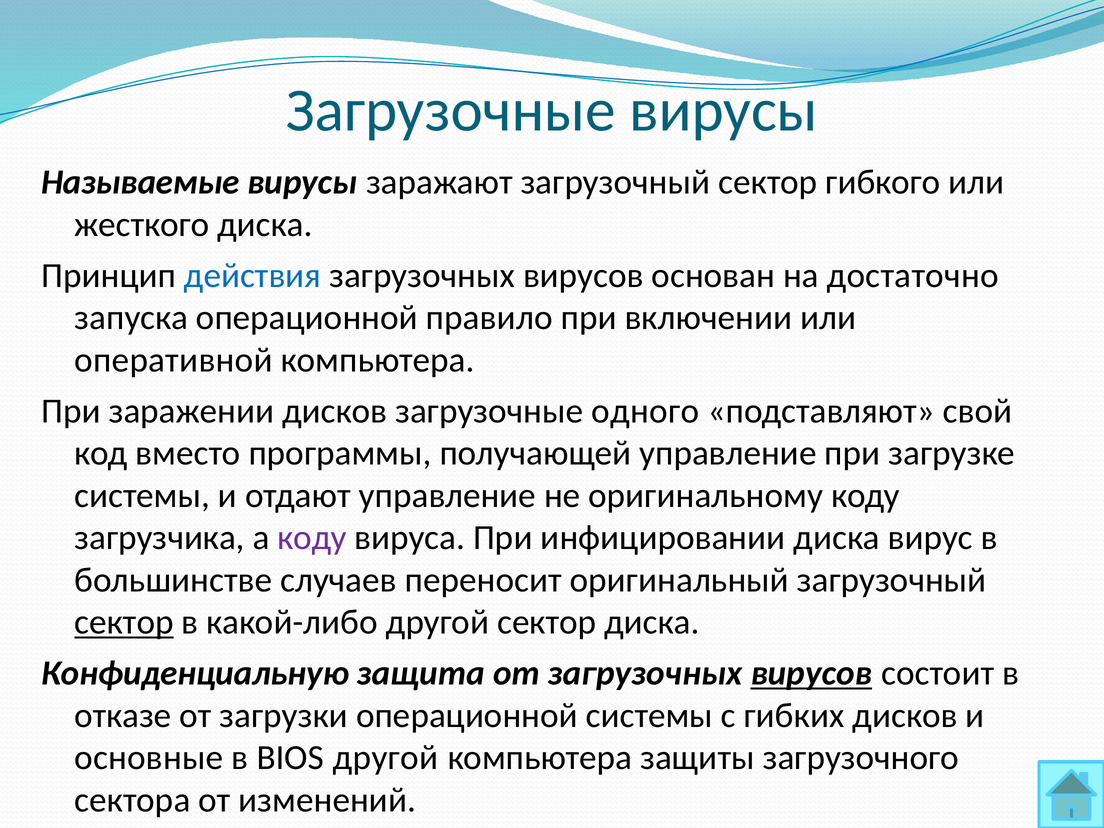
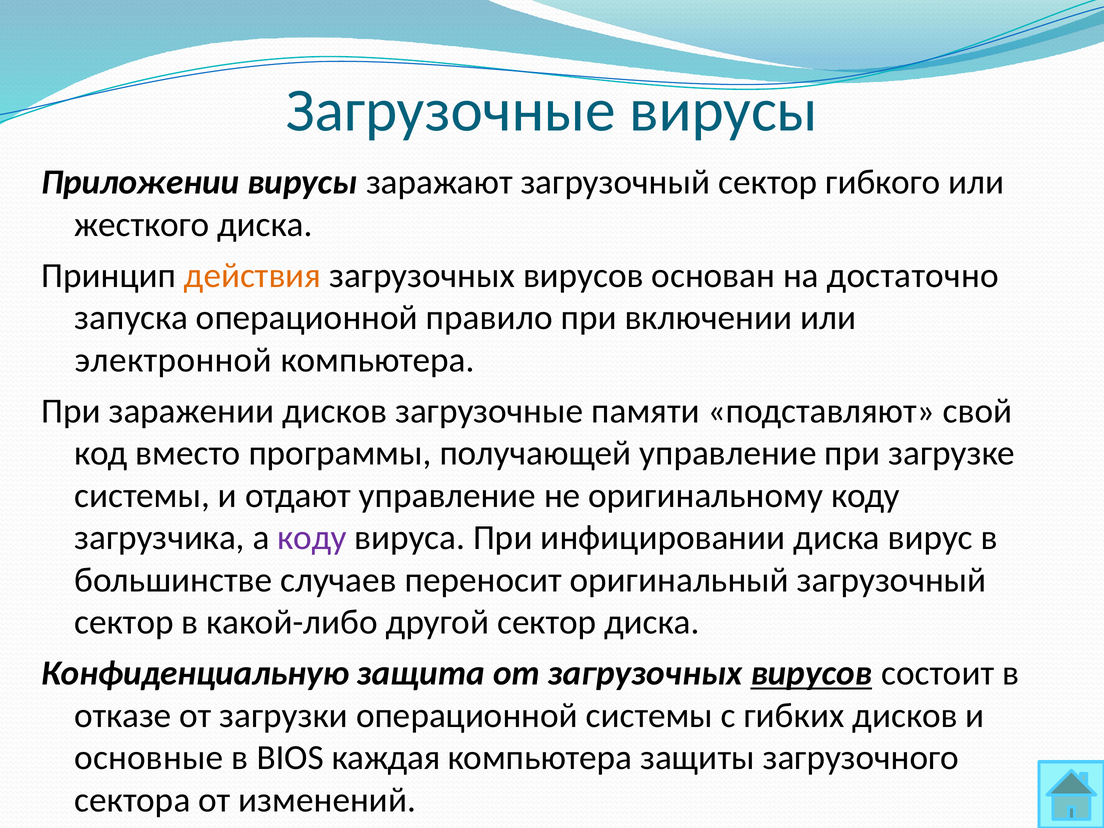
Называемые: Называемые -> Приложении (140, 182)
действия colour: blue -> orange (253, 275)
оперативной: оперативной -> электронной (173, 360)
одного: одного -> памяти (646, 411)
сектор underline: present -> none (124, 622)
BIOS другой: другой -> каждая (386, 758)
